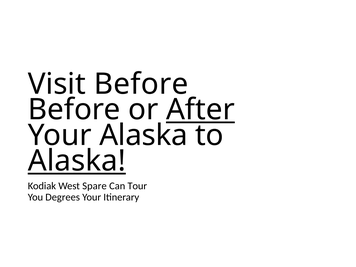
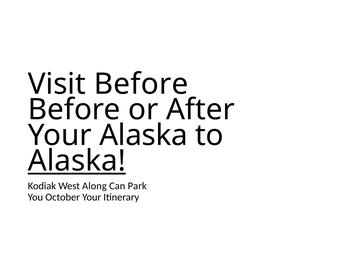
After underline: present -> none (200, 110)
Spare: Spare -> Along (94, 186)
Tour: Tour -> Park (137, 186)
Degrees: Degrees -> October (63, 197)
